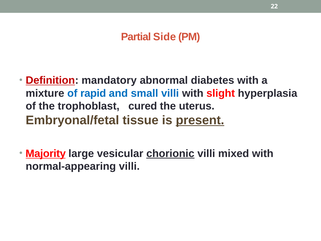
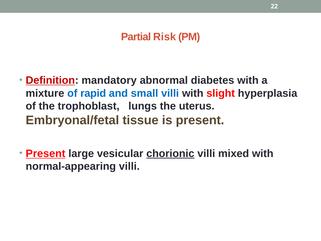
Side: Side -> Risk (165, 37)
cured: cured -> lungs (143, 106)
present underline: present -> none (200, 120)
Majority: Majority -> Present (46, 153)
